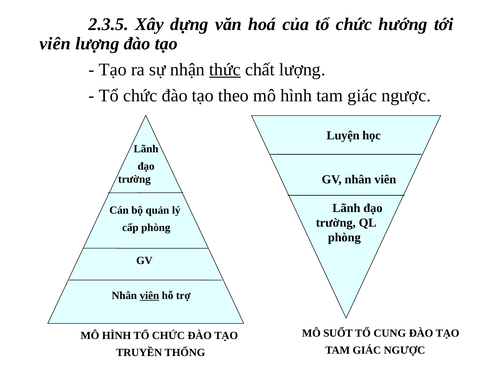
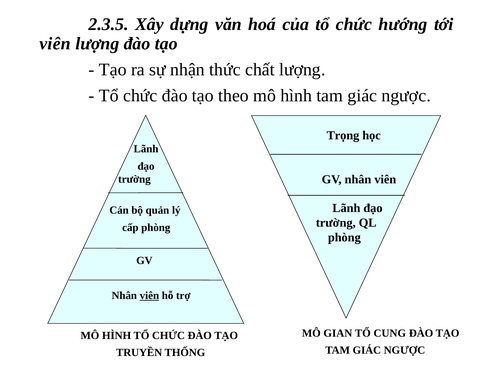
thức underline: present -> none (225, 70)
Luyện: Luyện -> Trọng (343, 136)
SUỐT: SUỐT -> GIAN (338, 333)
